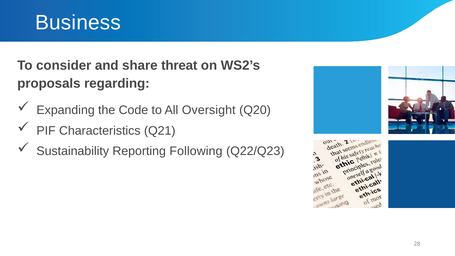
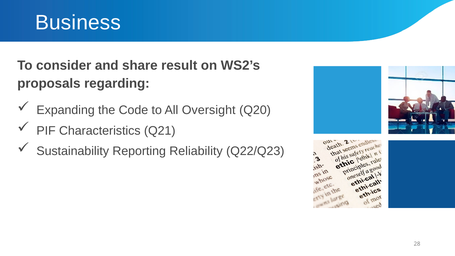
threat: threat -> result (179, 65)
Following: Following -> Reliability (196, 151)
